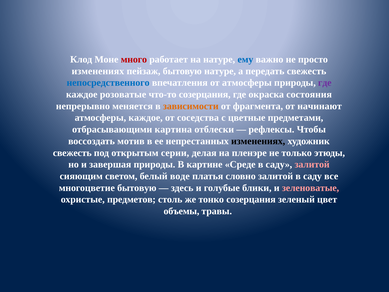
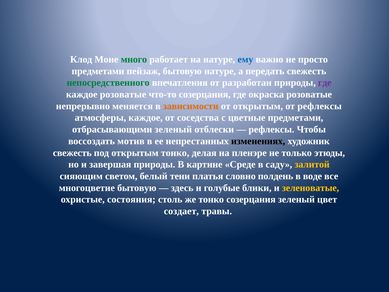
много colour: red -> green (134, 59)
изменениях: изменениях -> предметами (98, 71)
непосредственного colour: blue -> green (108, 83)
от атмосферы: атмосферы -> разработан (247, 83)
окраска состояния: состояния -> розоватые (309, 94)
от фрагмента: фрагмента -> открытым (258, 106)
от начинают: начинают -> рефлексы (320, 106)
отбрасывающими картина: картина -> зеленый (173, 129)
открытым серии: серии -> тонко (175, 153)
залитой colour: pink -> yellow (312, 164)
воде: воде -> тени (180, 176)
словно залитой: залитой -> полдень (276, 176)
саду: саду -> воде (313, 176)
зеленоватые colour: pink -> yellow (311, 188)
предметов: предметов -> состояния (131, 199)
объемы: объемы -> создает (181, 211)
